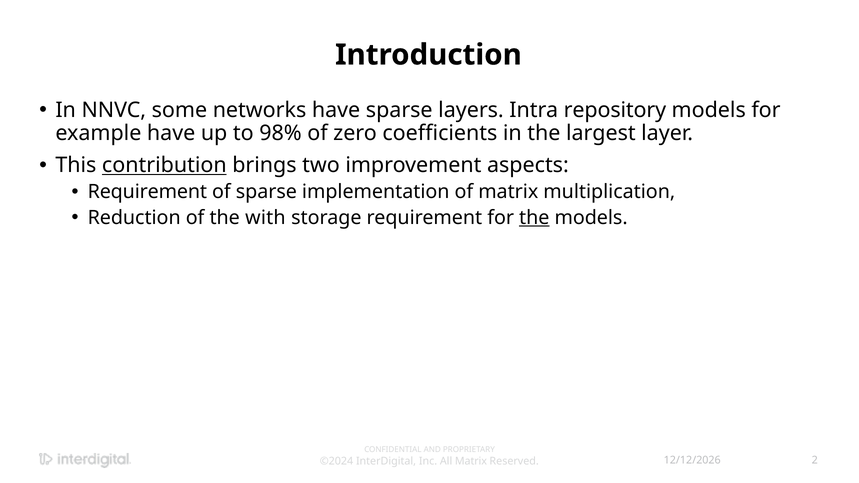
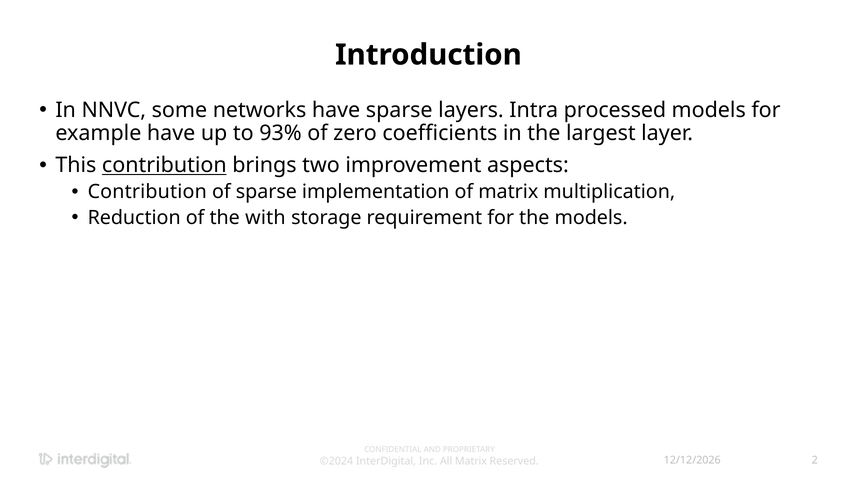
repository: repository -> processed (615, 110)
98%: 98% -> 93% (281, 133)
Requirement: Requirement -> Contribution (147, 192)
the underline: present -> none (534, 218)
